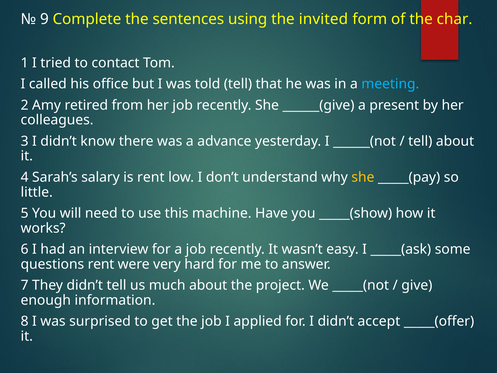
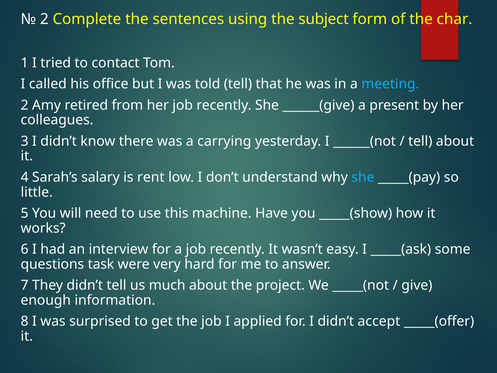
9: 9 -> 2 (44, 19)
invited: invited -> subject (324, 19)
advance: advance -> carrying (224, 141)
she colour: yellow -> light blue (363, 177)
questions rent: rent -> task (101, 264)
